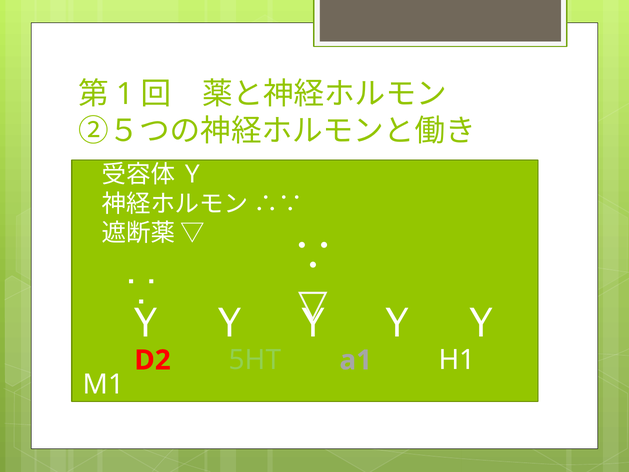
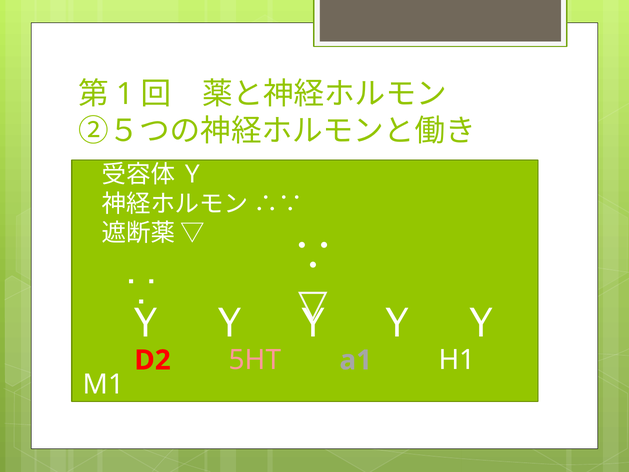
5HT colour: light green -> pink (255, 360)
